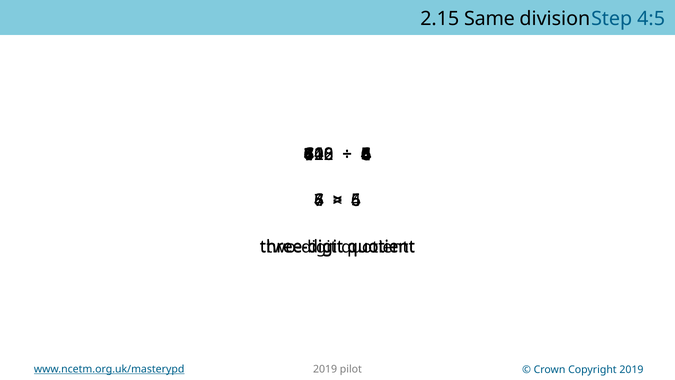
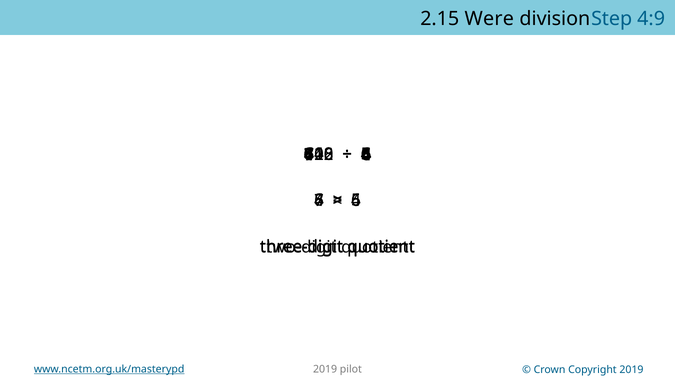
Same: Same -> Were (489, 19)
4:5: 4:5 -> 4:9 (651, 19)
